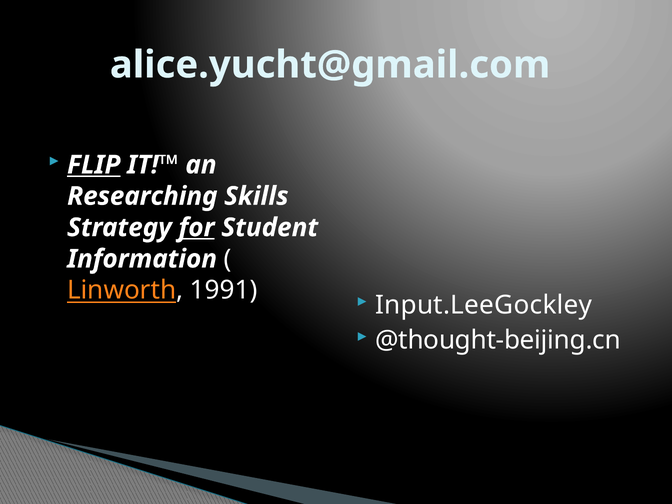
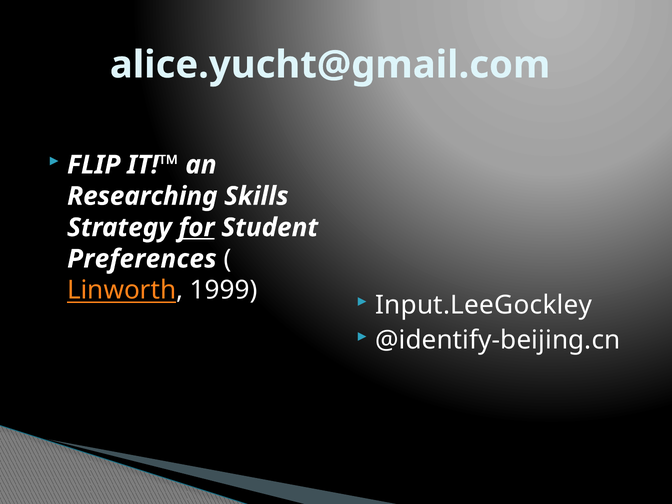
FLIP underline: present -> none (94, 165)
Information: Information -> Preferences (142, 259)
1991: 1991 -> 1999 (224, 290)
@thought-beijing.cn: @thought-beijing.cn -> @identify-beijing.cn (498, 340)
